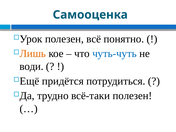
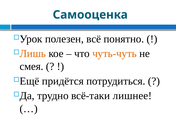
чуть-чуть colour: blue -> orange (114, 54)
води: води -> смея (31, 66)
всё-таки полезен: полезен -> лишнее (132, 96)
